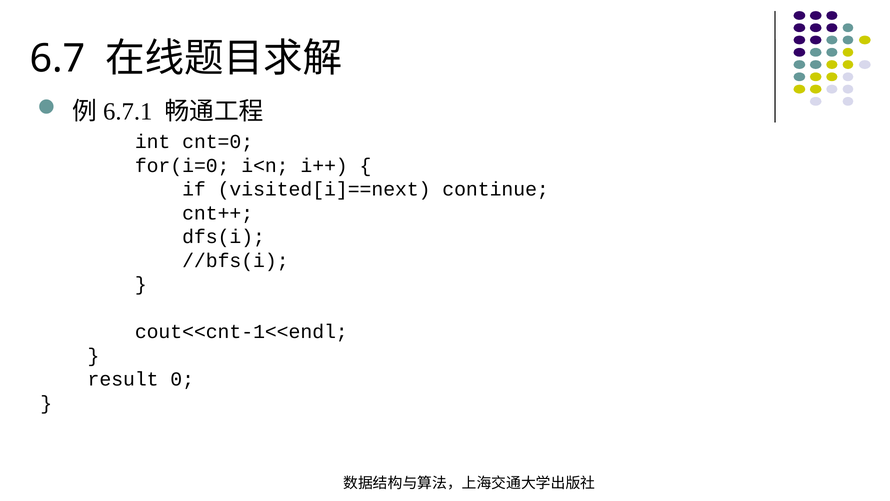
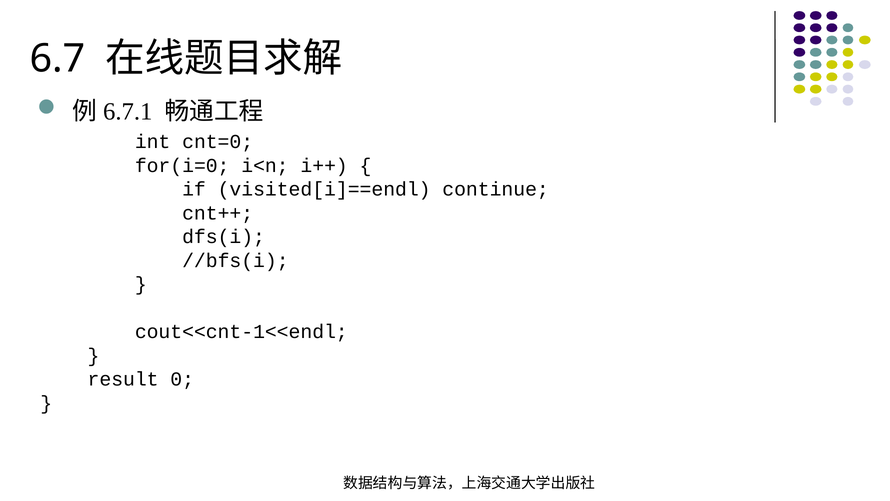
visited[i]==next: visited[i]==next -> visited[i]==endl (324, 189)
